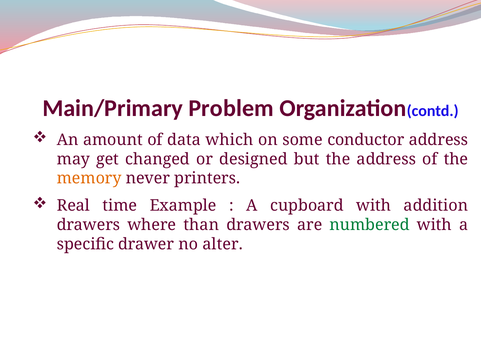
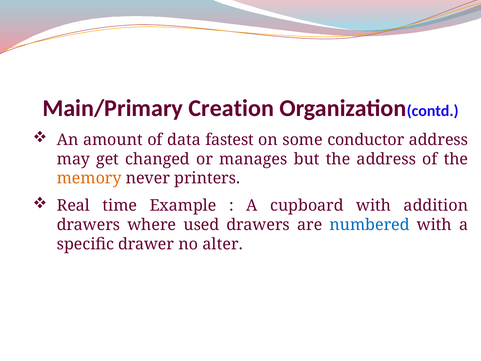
Problem: Problem -> Creation (231, 108)
which: which -> fastest (230, 140)
designed: designed -> manages (253, 159)
than: than -> used (201, 225)
numbered colour: green -> blue (370, 225)
